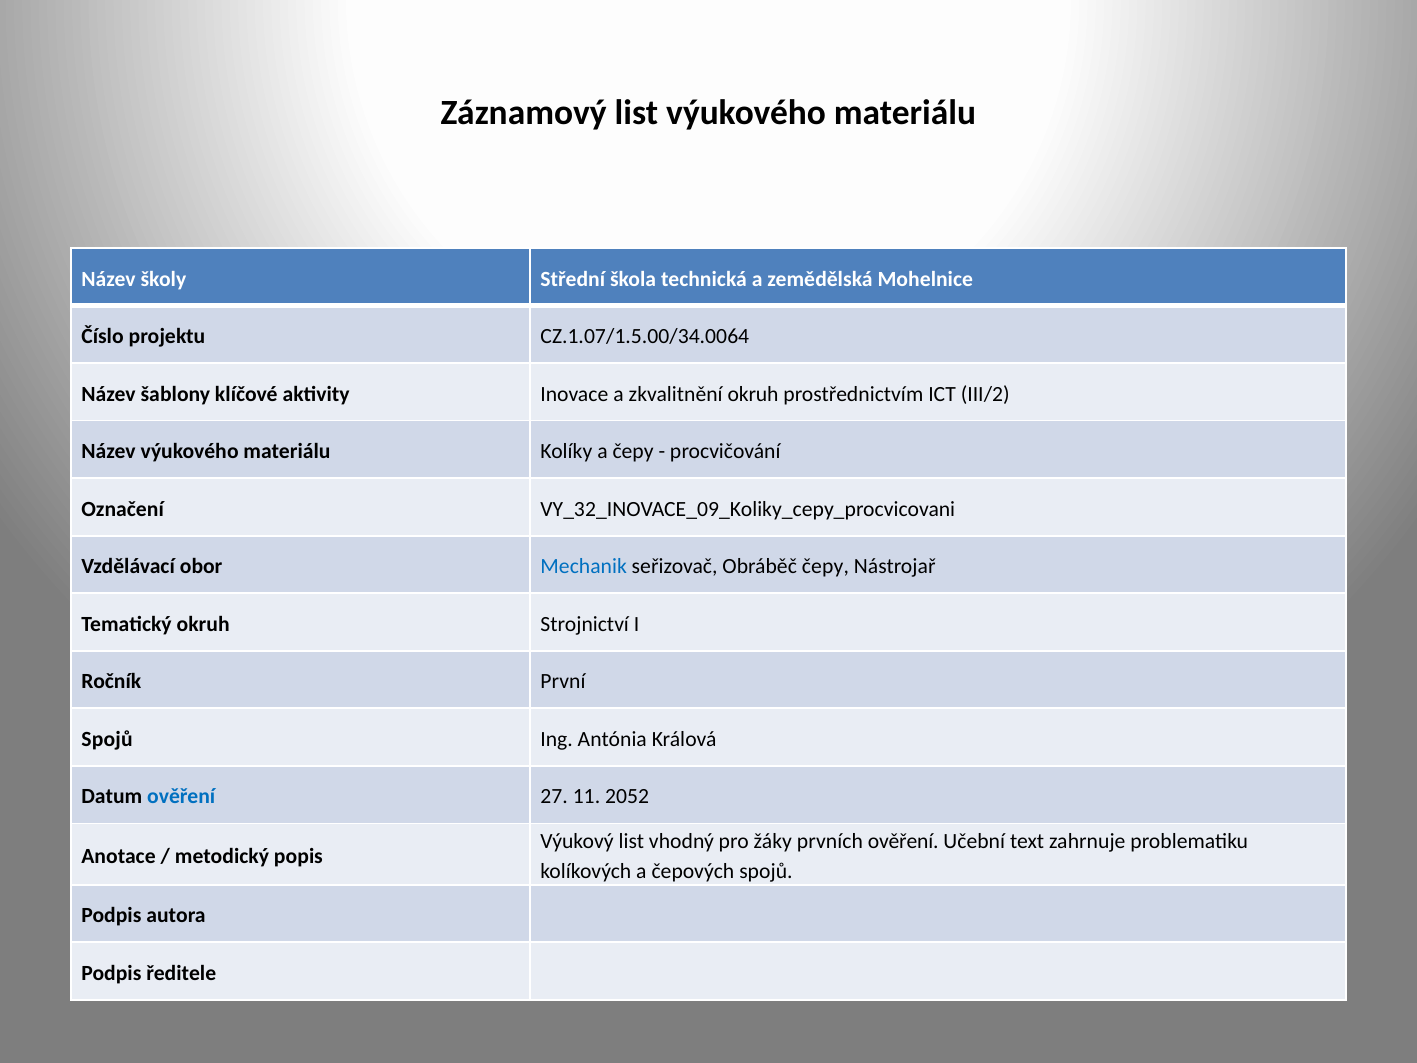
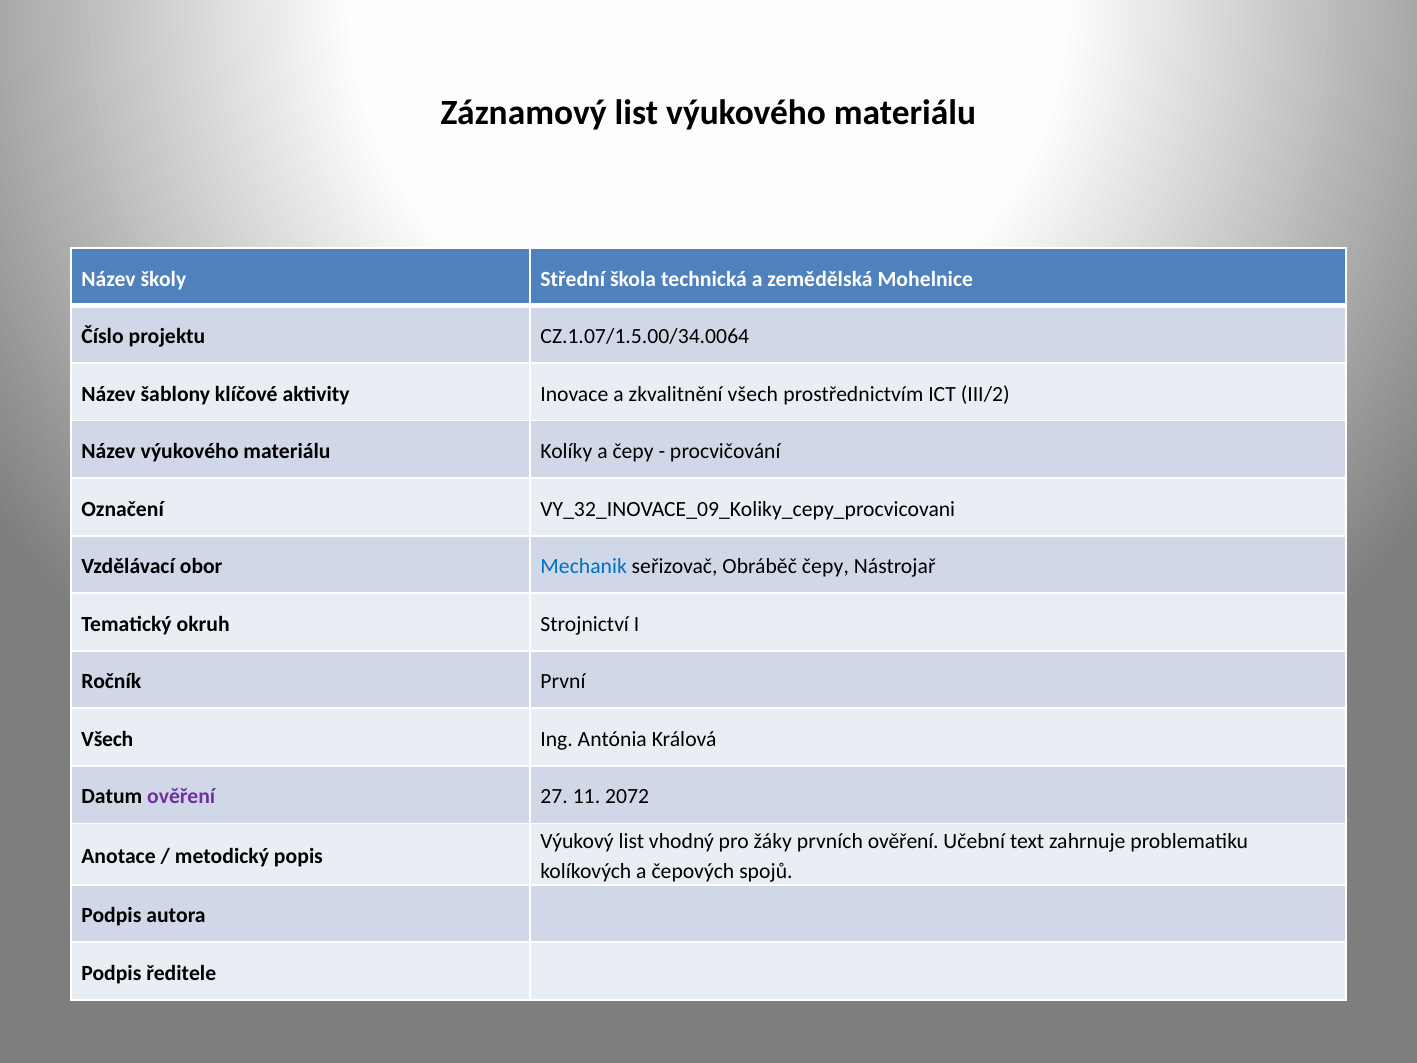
zkvalitnění okruh: okruh -> všech (753, 394)
Spojů: Spojů -> Všech (107, 739)
ověření colour: blue -> purple (181, 797)
2052: 2052 -> 2072 (627, 797)
